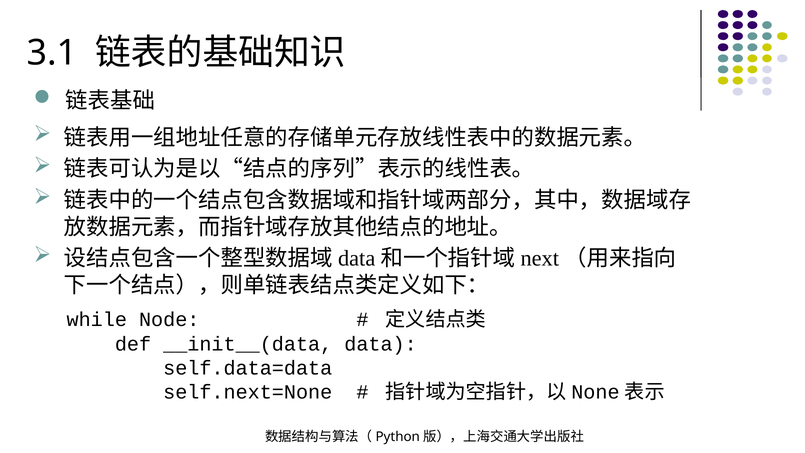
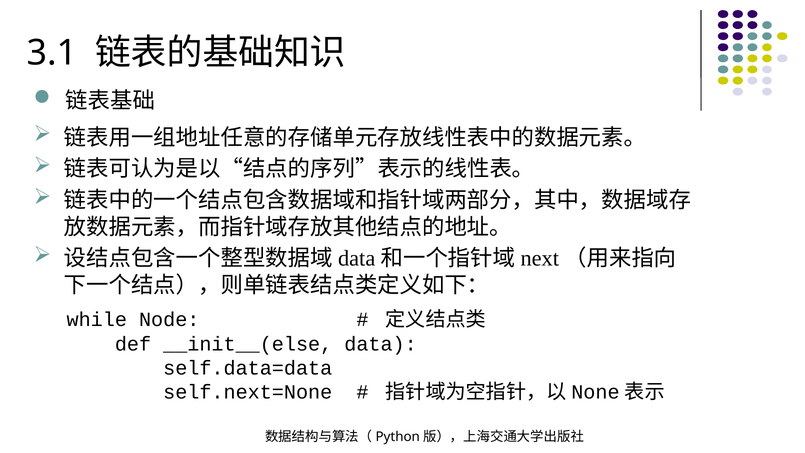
__init__(data: __init__(data -> __init__(else (248, 344)
